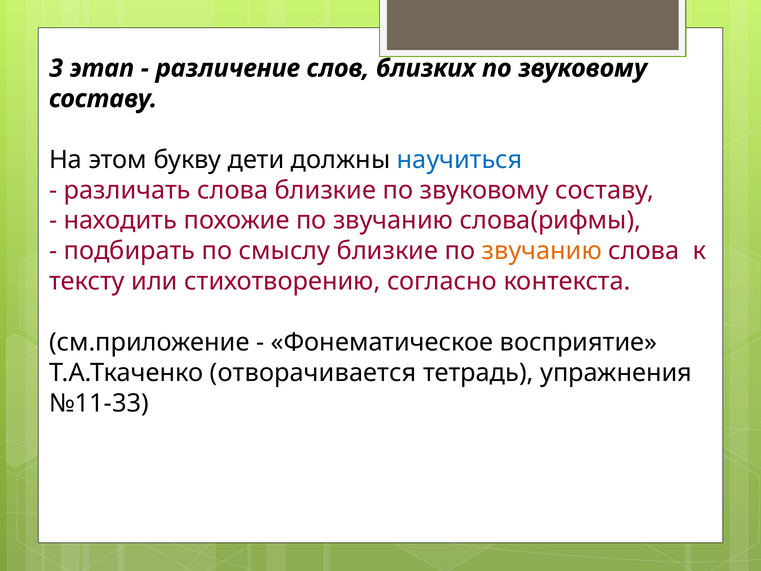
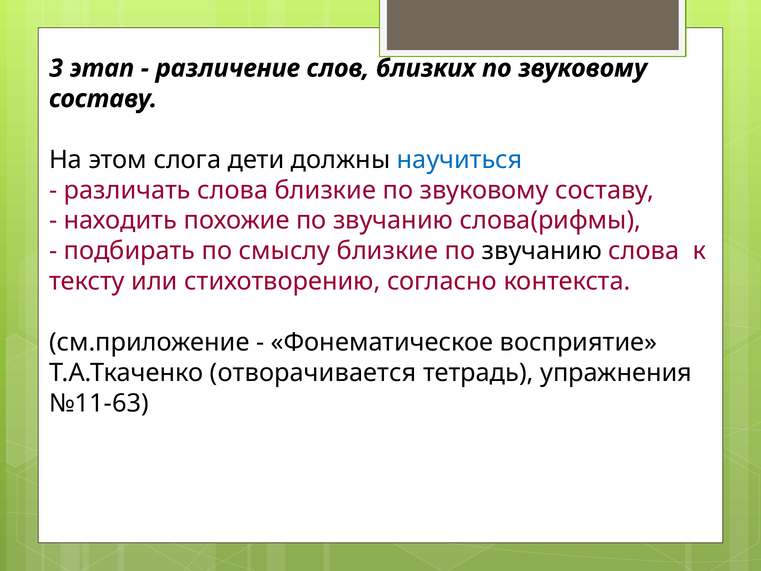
букву: букву -> слога (187, 160)
звучанию colour: orange -> black (542, 251)
№11-33: №11-33 -> №11-63 (99, 403)
